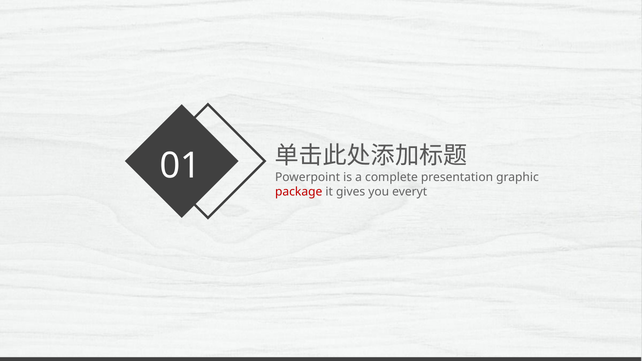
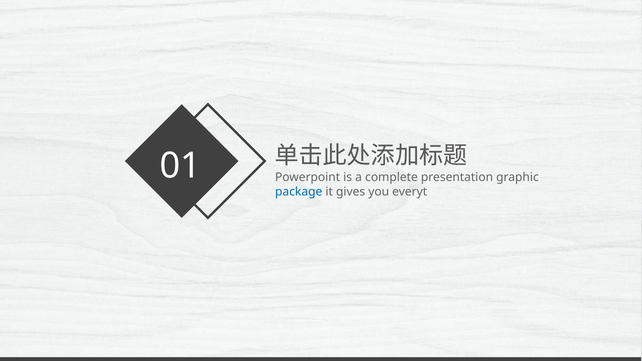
package colour: red -> blue (299, 192)
